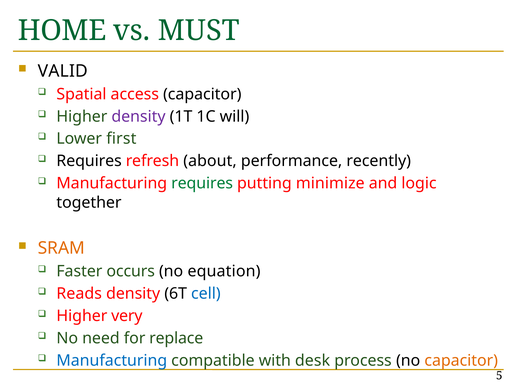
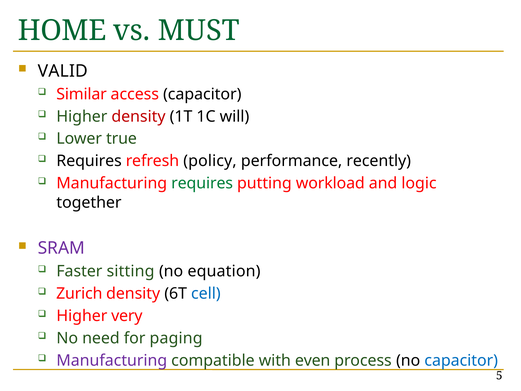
Spatial: Spatial -> Similar (82, 94)
density colour: purple -> red (138, 116)
first: first -> true (121, 139)
about: about -> policy (210, 161)
minimize: minimize -> workload (330, 183)
SRAM colour: orange -> purple (61, 248)
occurs: occurs -> sitting (131, 271)
Reads: Reads -> Zurich (79, 293)
replace: replace -> paging (176, 338)
Manufacturing colour: blue -> purple (112, 360)
desk: desk -> even (313, 360)
capacitor colour: orange -> blue (461, 360)
